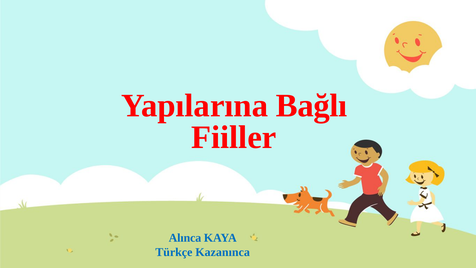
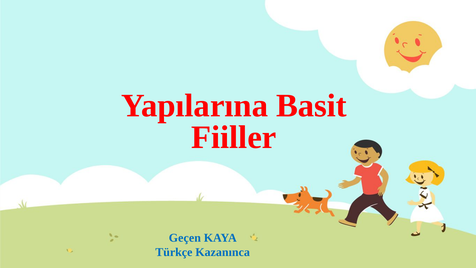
Bağlı: Bağlı -> Basit (311, 106)
Alınca: Alınca -> Geçen (185, 238)
